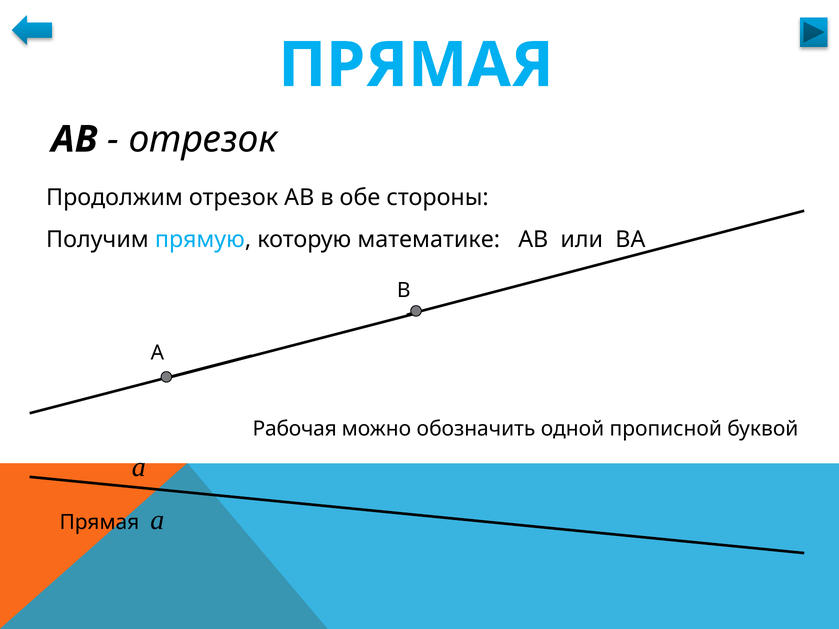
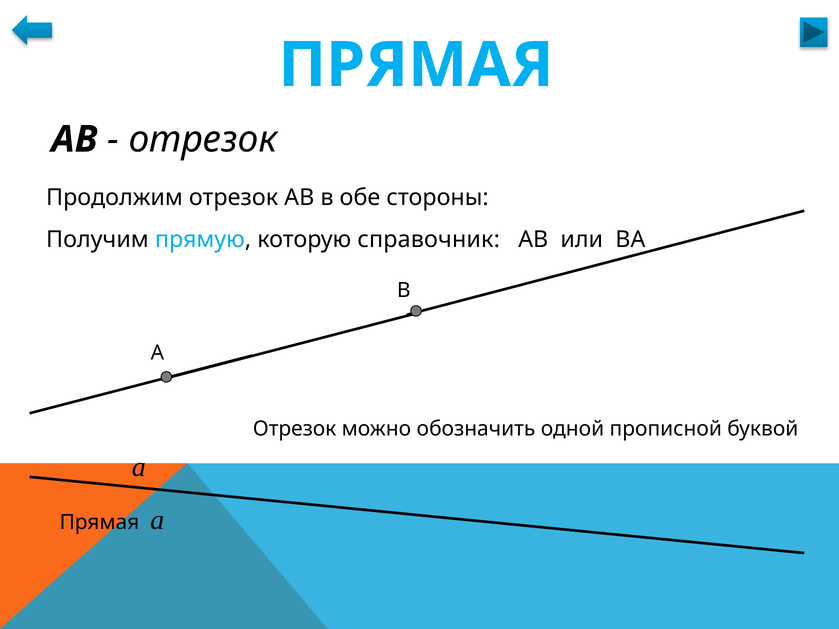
математике: математике -> справочник (429, 240)
Рабочая: Рабочая -> Отрезок (295, 429)
